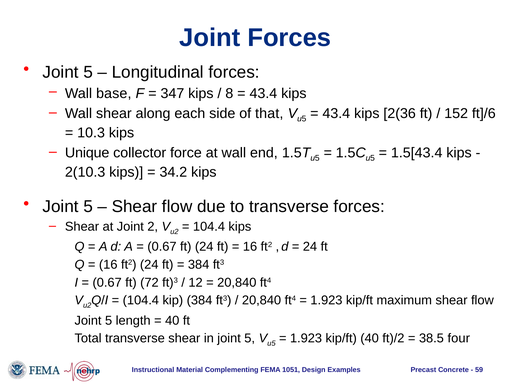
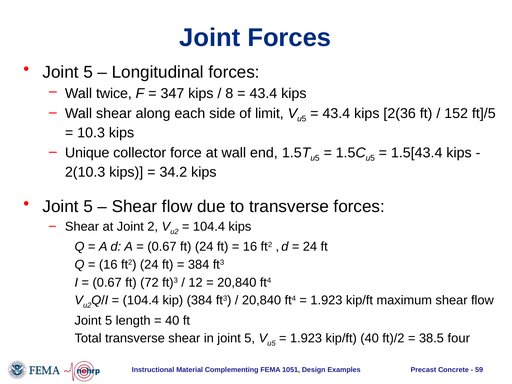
base: base -> twice (114, 93)
that: that -> limit (269, 113)
ft]/6: ft]/6 -> ft]/5 (484, 113)
